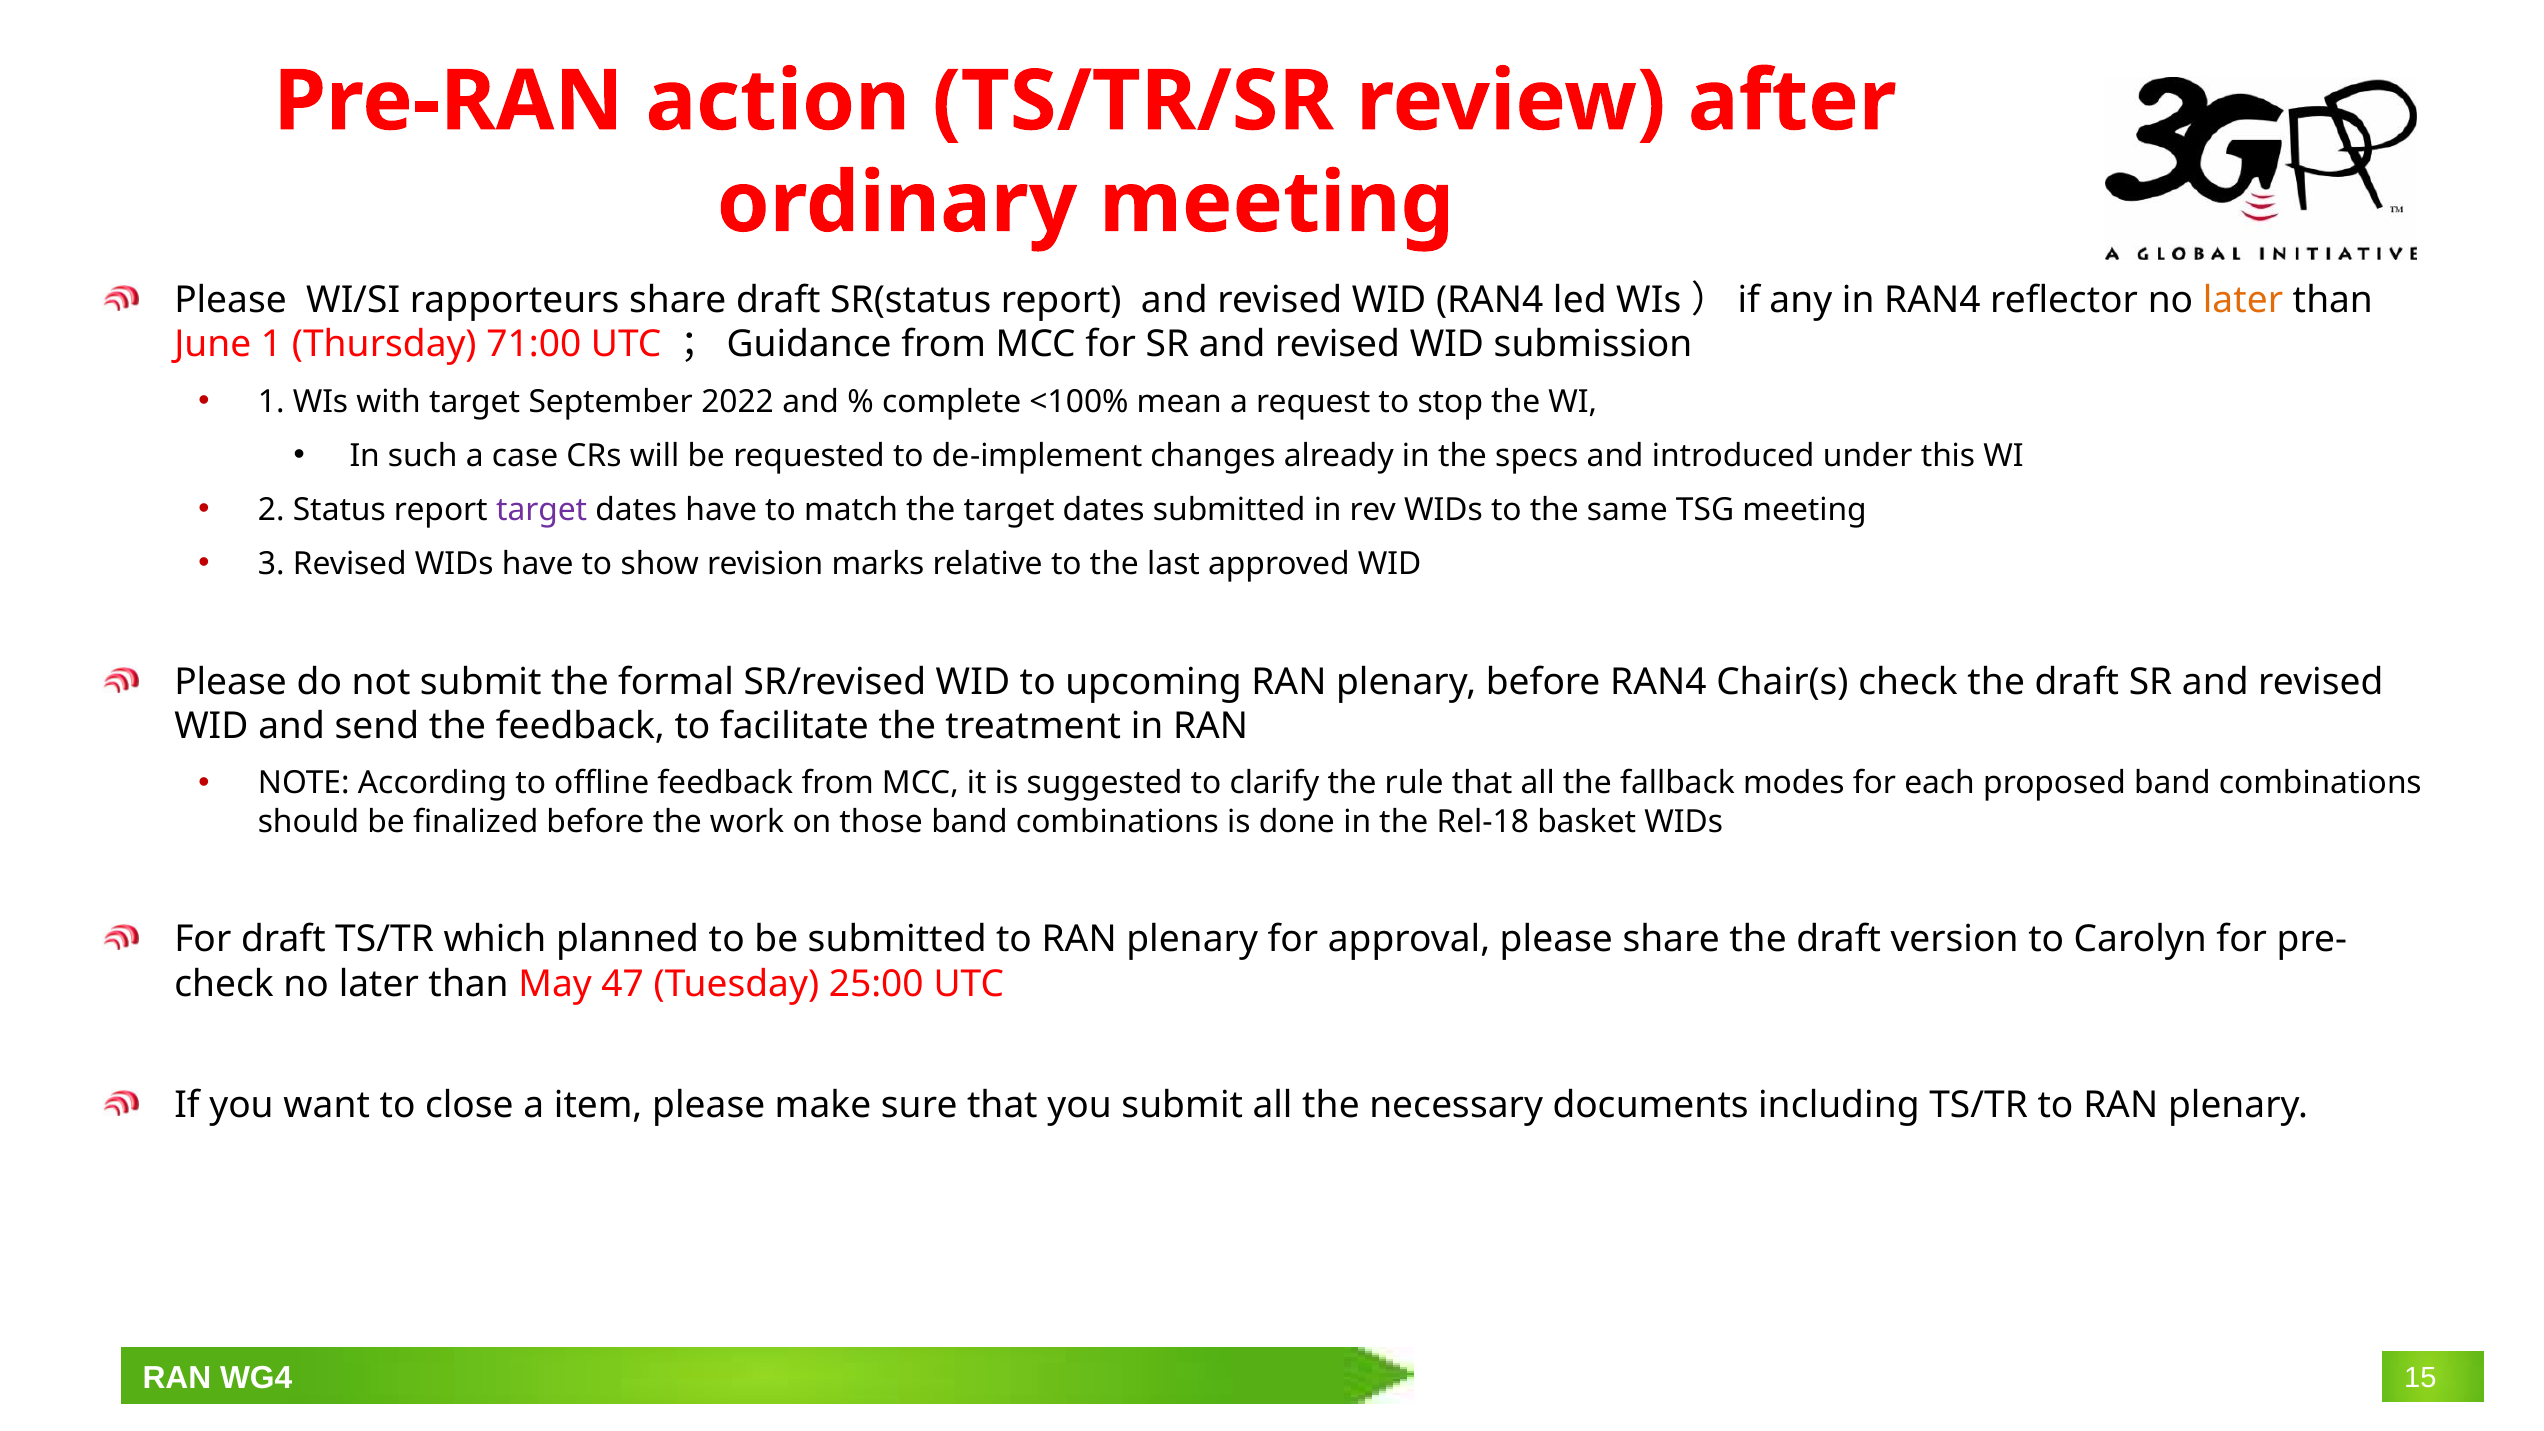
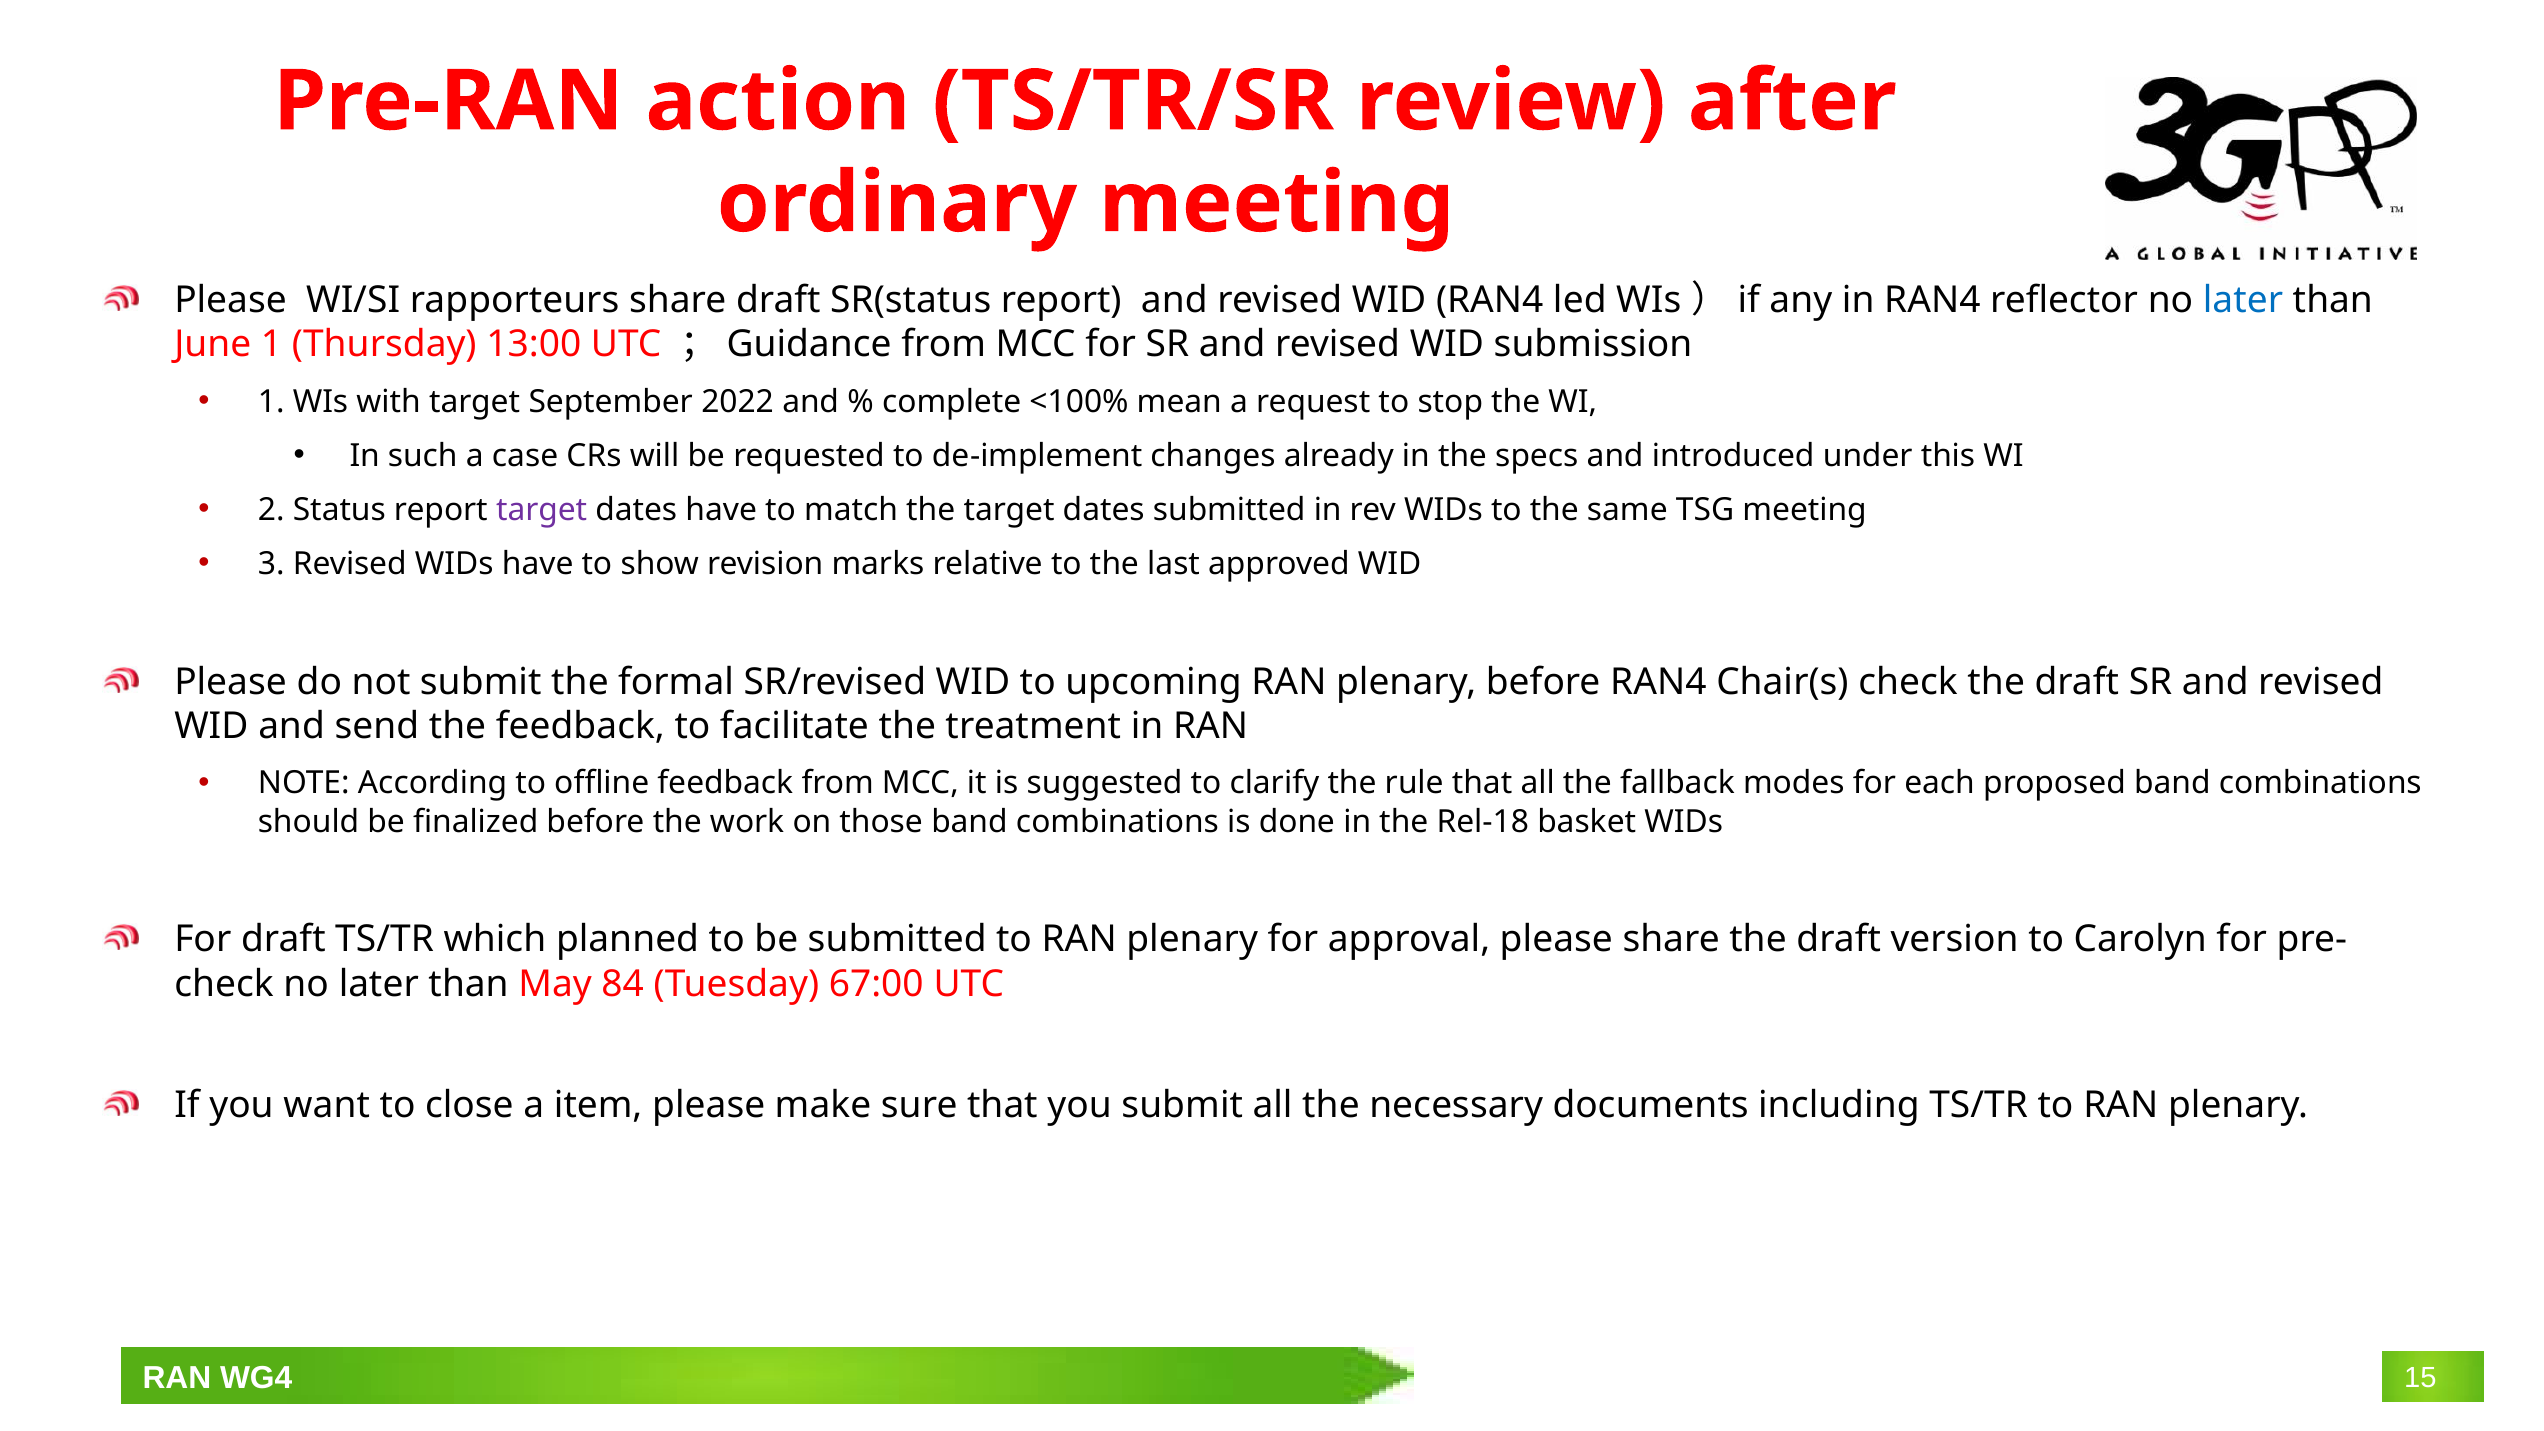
later colour: orange -> blue (2243, 300)
71:00: 71:00 -> 13:00 (534, 345)
47: 47 -> 84 (623, 984)
25:00: 25:00 -> 67:00 (876, 984)
